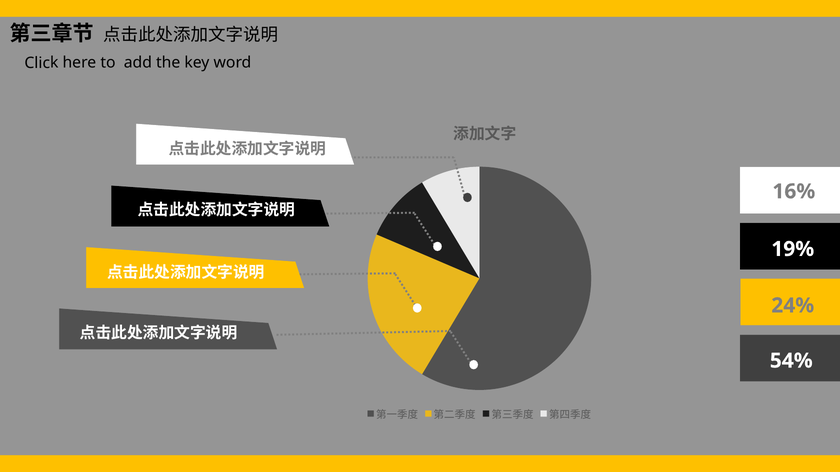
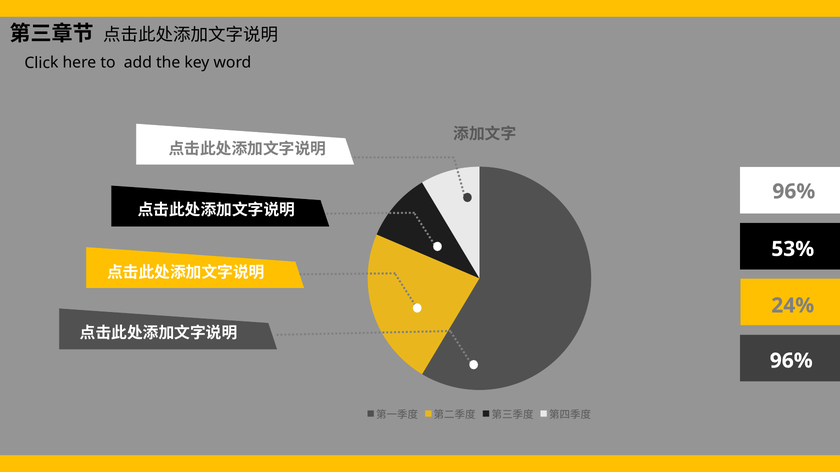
16%: 16% -> 96% (794, 192)
19%: 19% -> 53% (793, 249)
54%: 54% -> 96% (791, 361)
